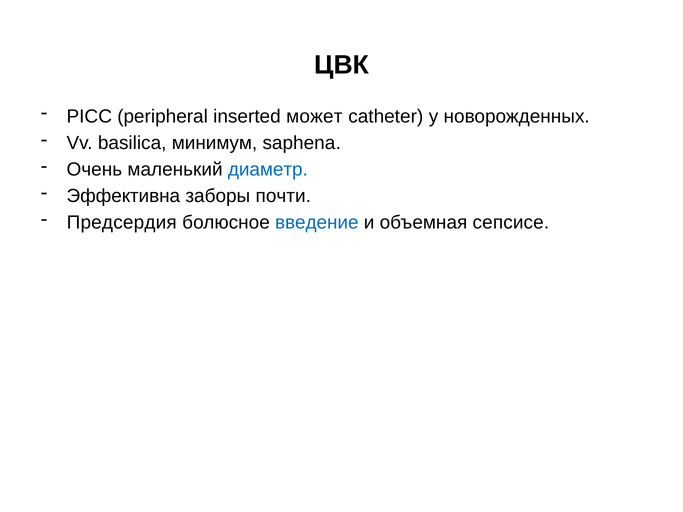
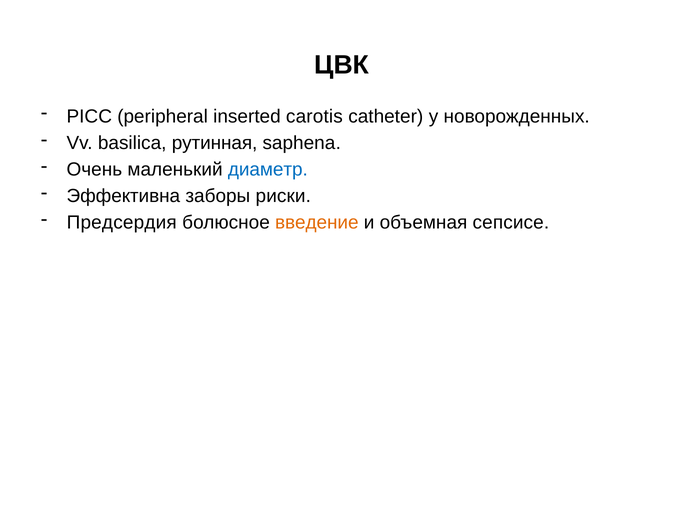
может: может -> carotis (314, 116)
минимум: минимум -> рутинная (215, 143)
почти: почти -> риски (283, 196)
введение colour: blue -> orange (317, 223)
